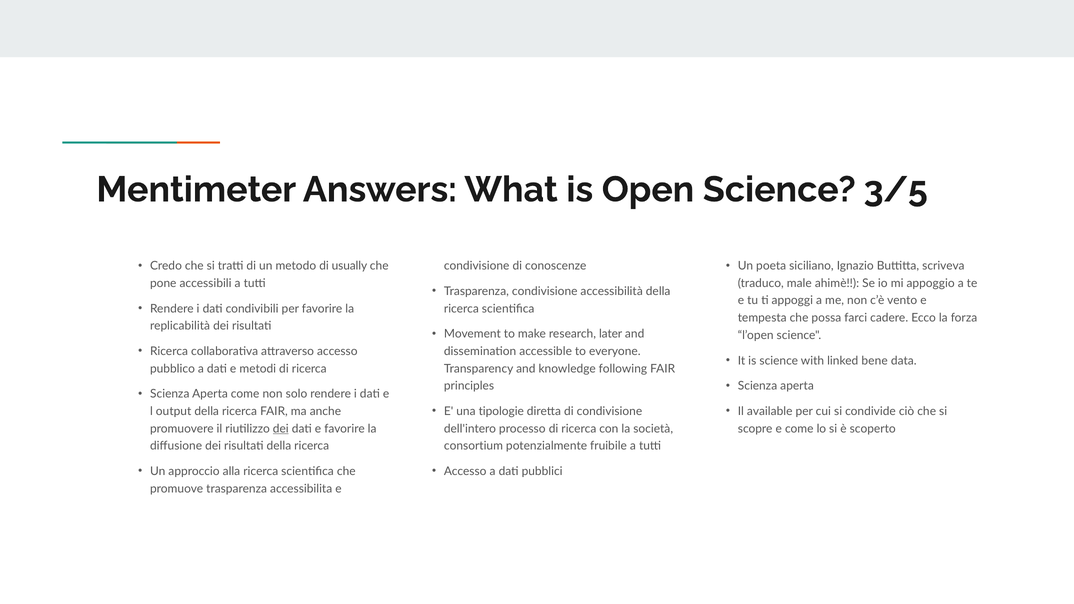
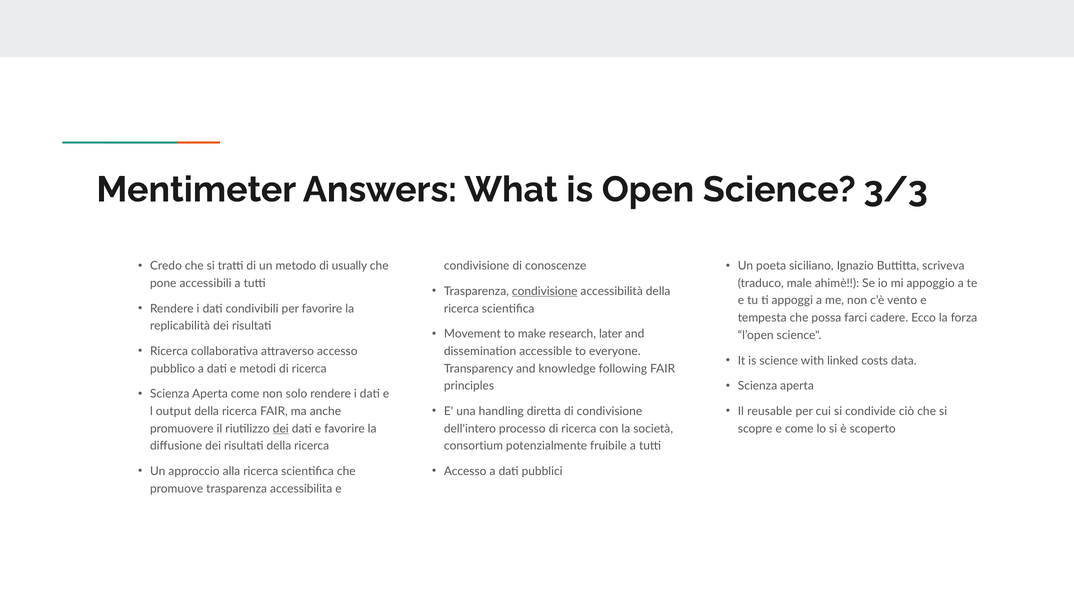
3/5: 3/5 -> 3/3 (896, 190)
condivisione underline: none -> present (545, 291)
bene: bene -> costs (875, 361)
tipologie: tipologie -> handling (501, 411)
available: available -> reusable (770, 411)
